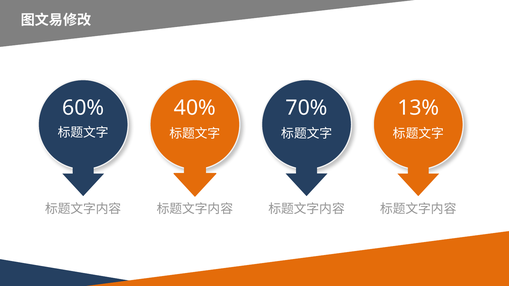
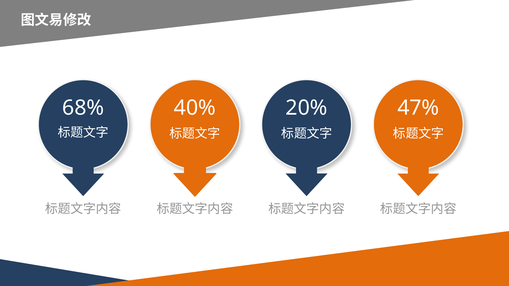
60%: 60% -> 68% (83, 108)
70%: 70% -> 20% (307, 108)
13%: 13% -> 47% (418, 108)
